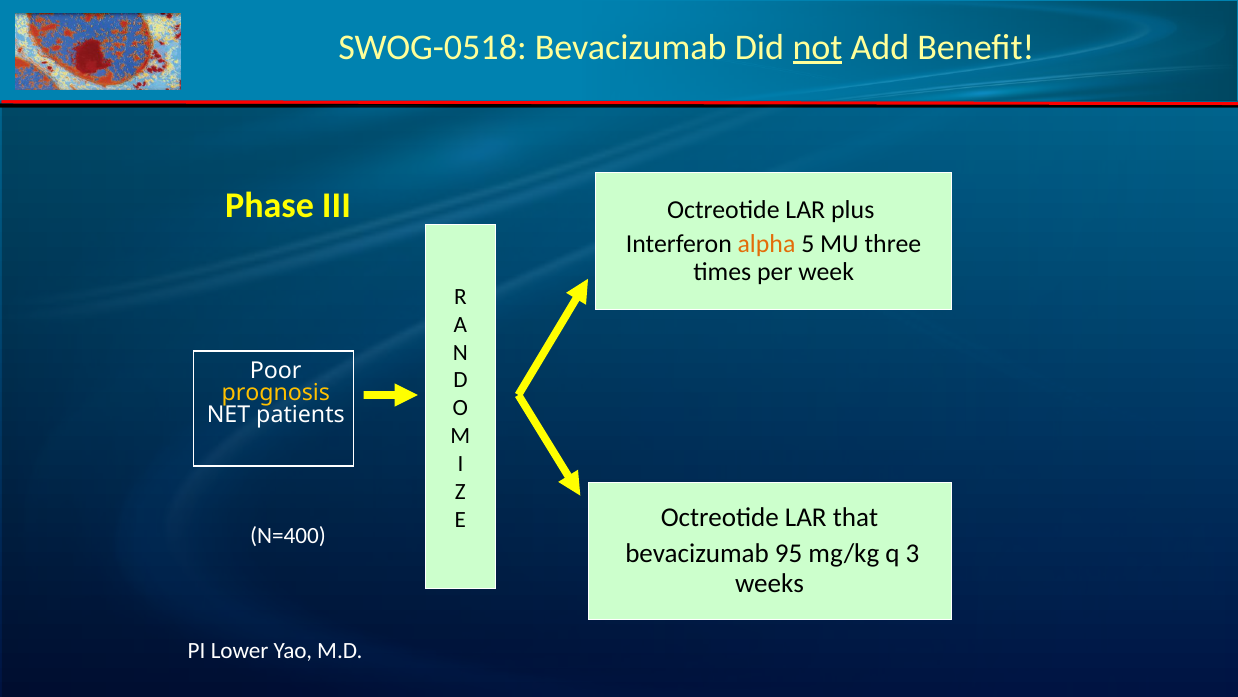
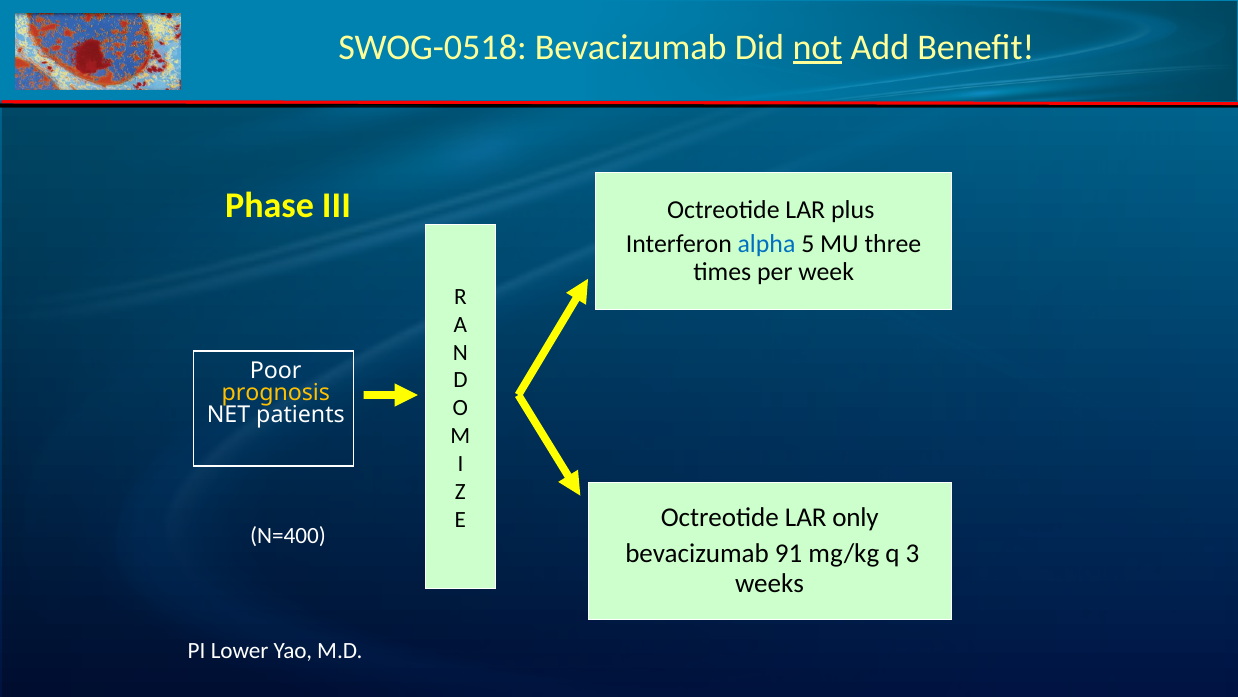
alpha colour: orange -> blue (766, 244)
that: that -> only (856, 518)
95: 95 -> 91 (789, 554)
